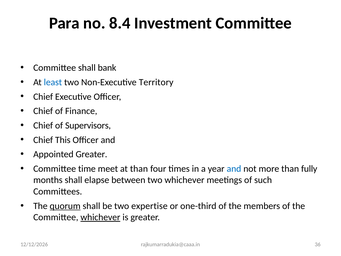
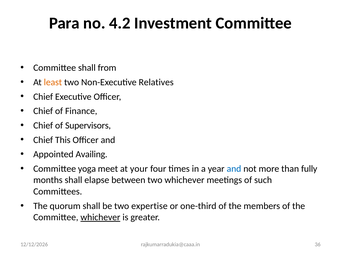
8.4: 8.4 -> 4.2 (120, 23)
bank: bank -> from (107, 68)
least colour: blue -> orange (53, 82)
Territory: Territory -> Relatives (156, 82)
Appointed Greater: Greater -> Availing (92, 154)
time: time -> yoga (87, 169)
at than: than -> your (139, 169)
quorum underline: present -> none (65, 206)
